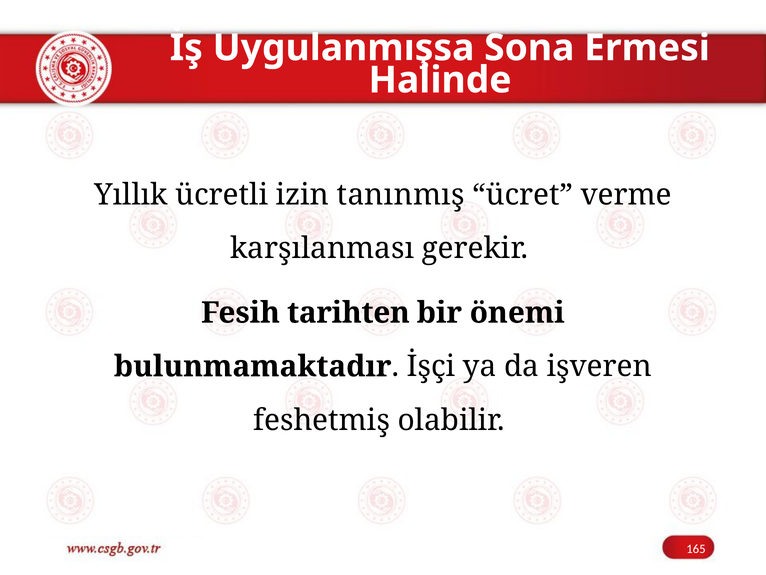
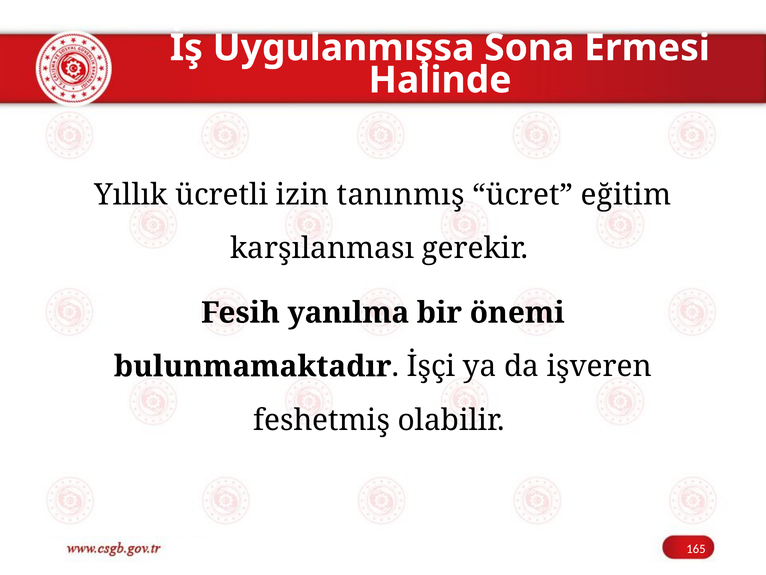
verme: verme -> eğitim (626, 195)
tarihten: tarihten -> yanılma (348, 313)
